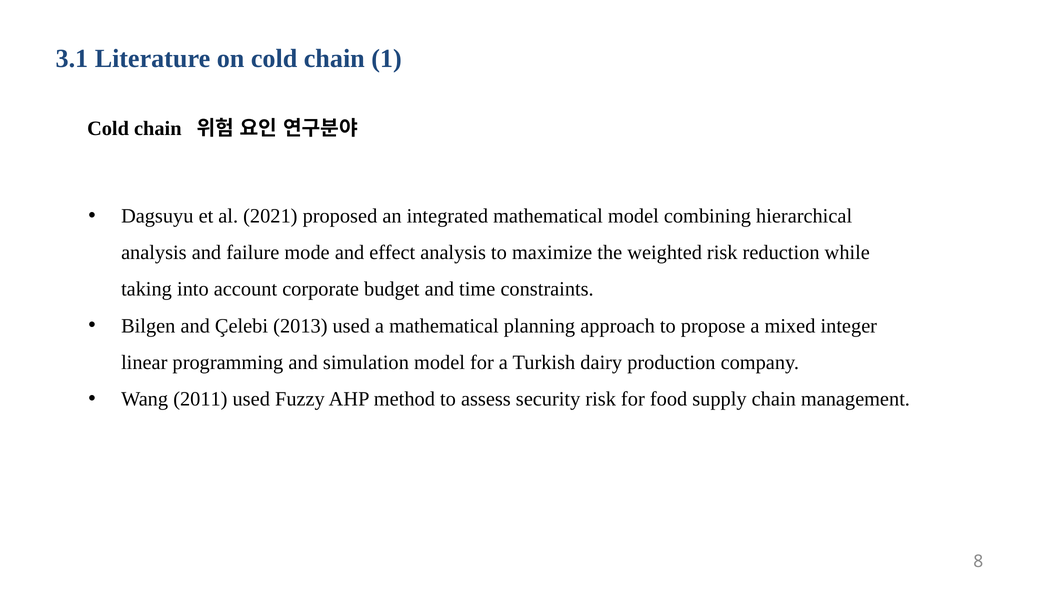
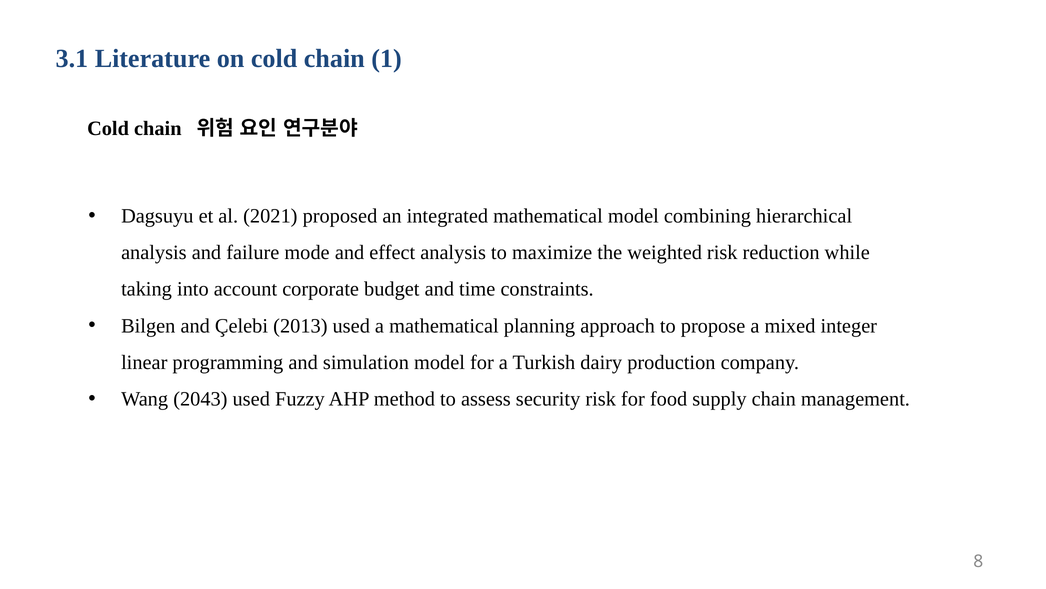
2011: 2011 -> 2043 (200, 399)
